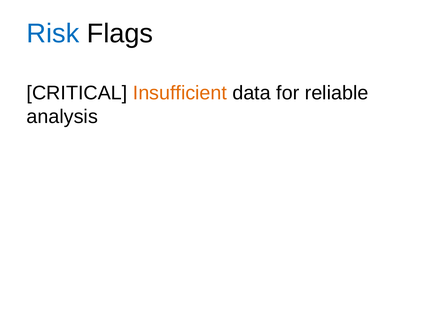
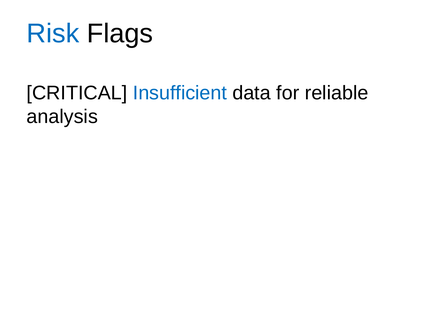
Insufficient colour: orange -> blue (180, 93)
